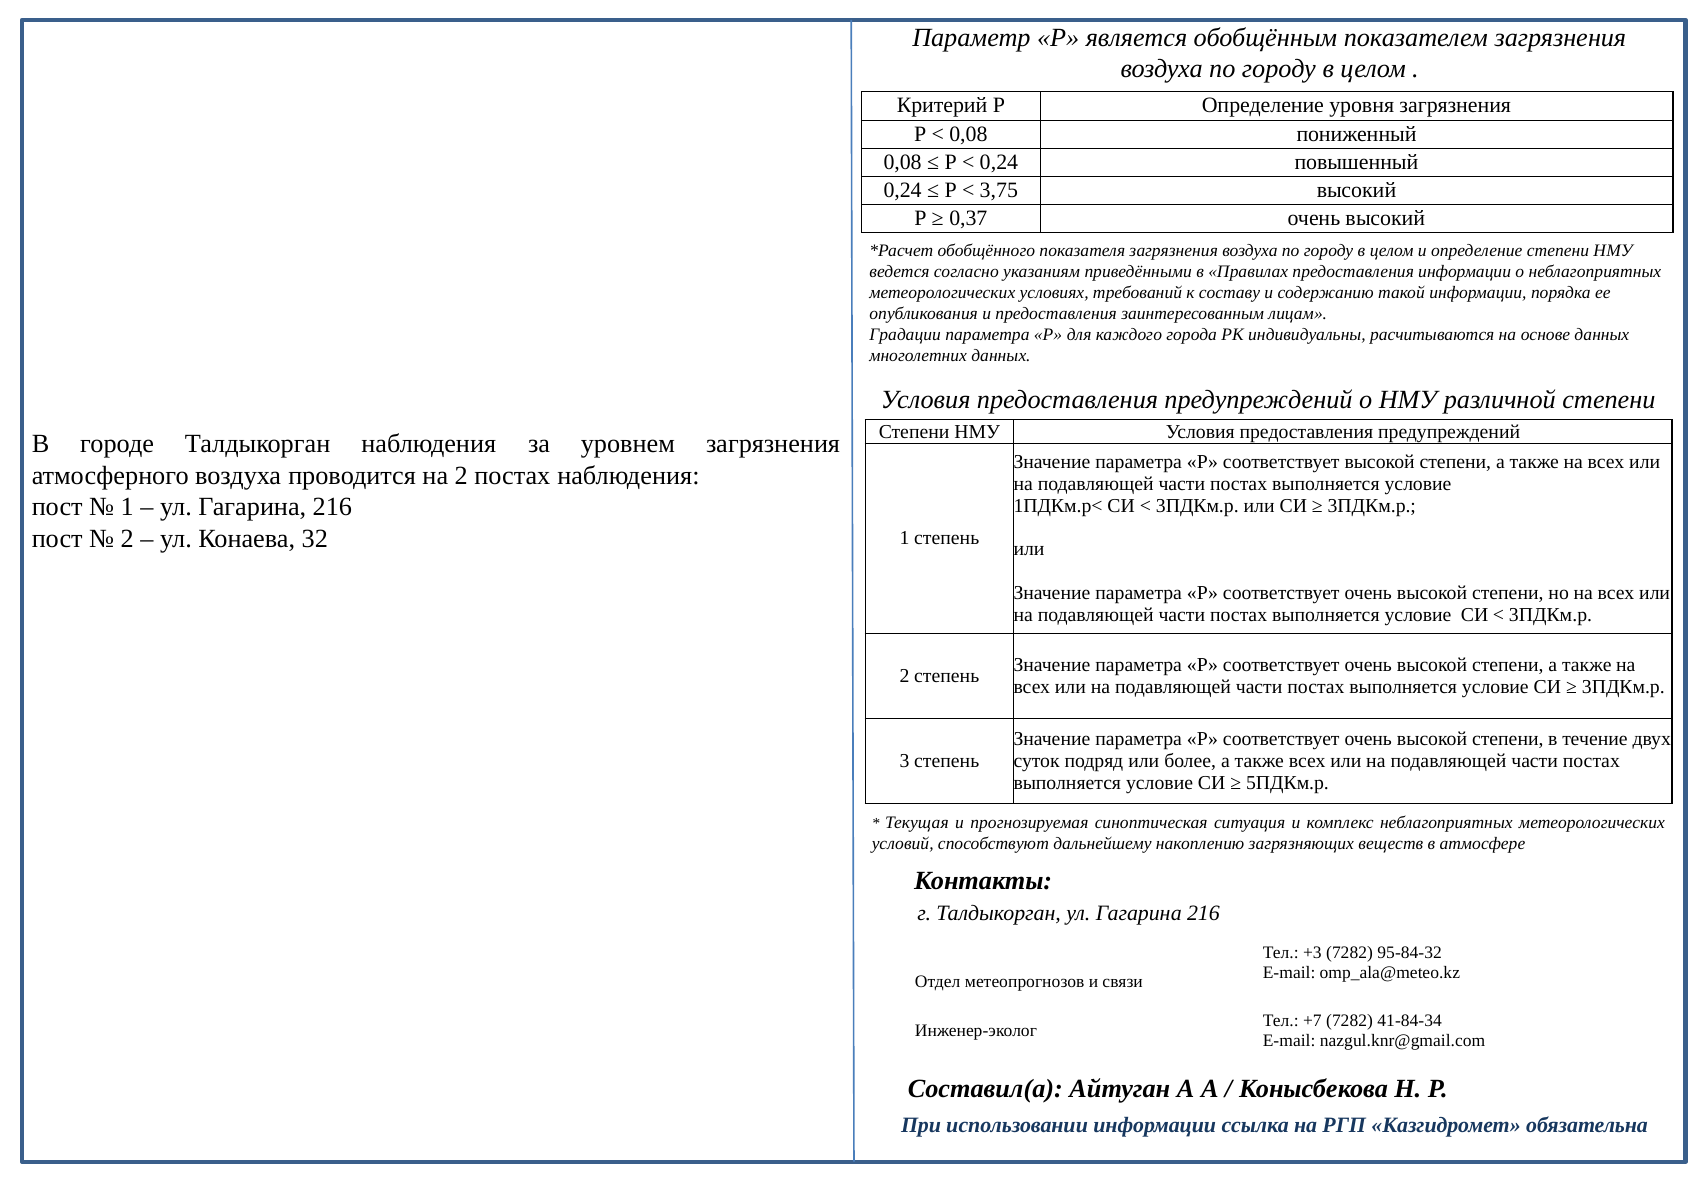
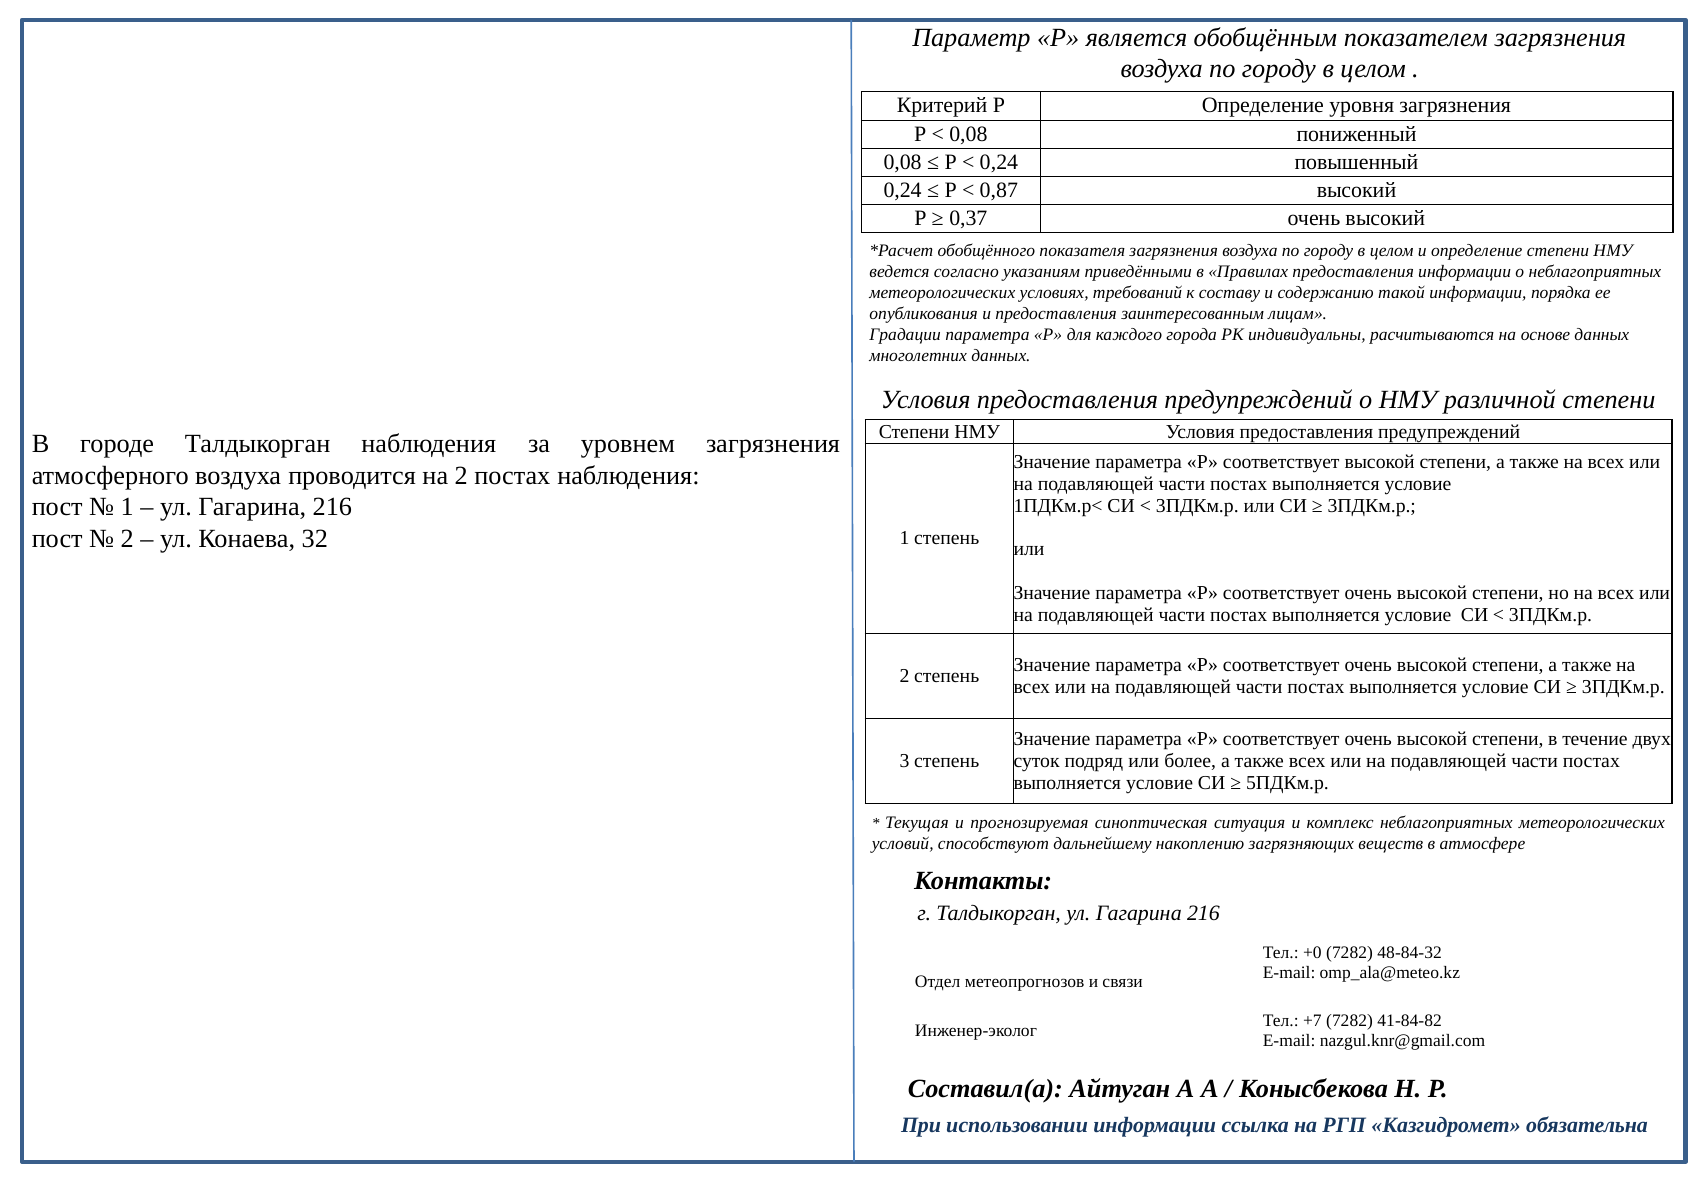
3,75: 3,75 -> 0,87 (999, 190)
+3: +3 -> +0 (1312, 953)
95-84-32: 95-84-32 -> 48-84-32 (1410, 953)
41-84-34: 41-84-34 -> 41-84-82 (1410, 1021)
